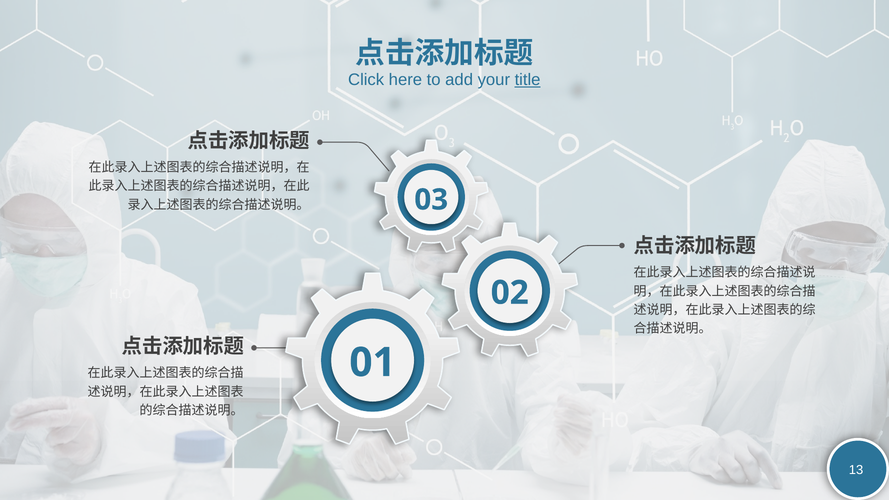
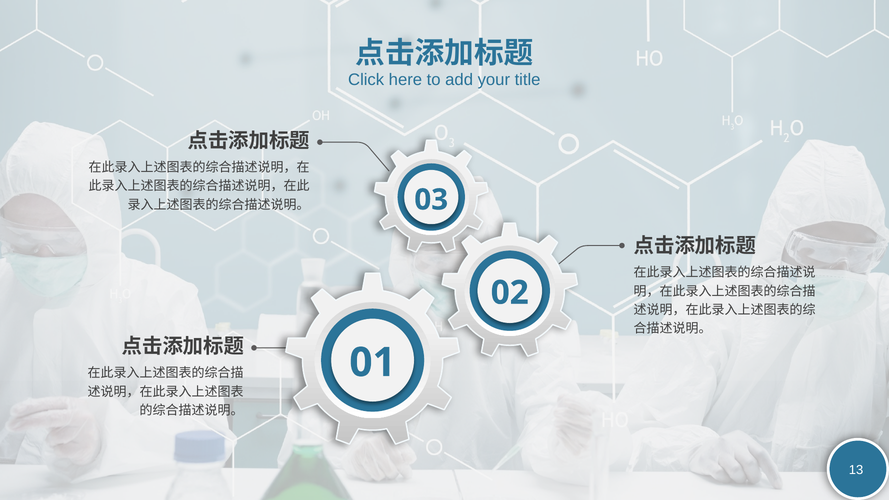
title underline: present -> none (528, 80)
